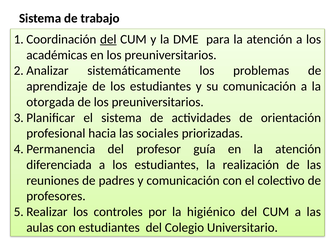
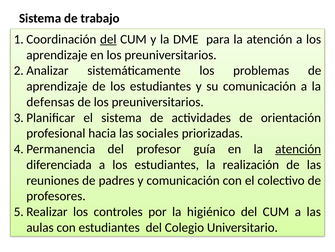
académicas: académicas -> aprendizaje (57, 55)
otorgada: otorgada -> defensas (50, 102)
atención underline: none -> present (298, 149)
